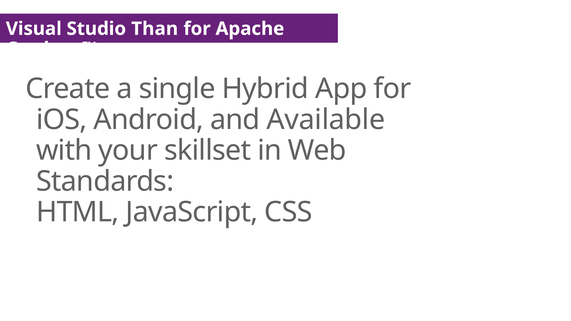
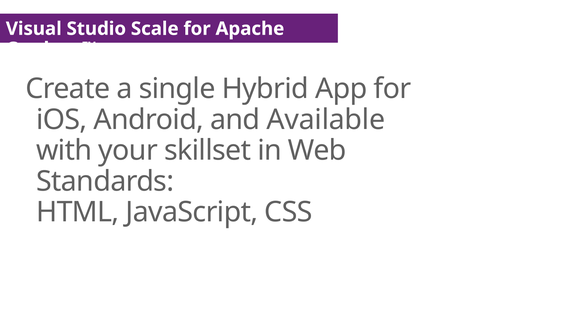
Than: Than -> Scale (155, 29)
